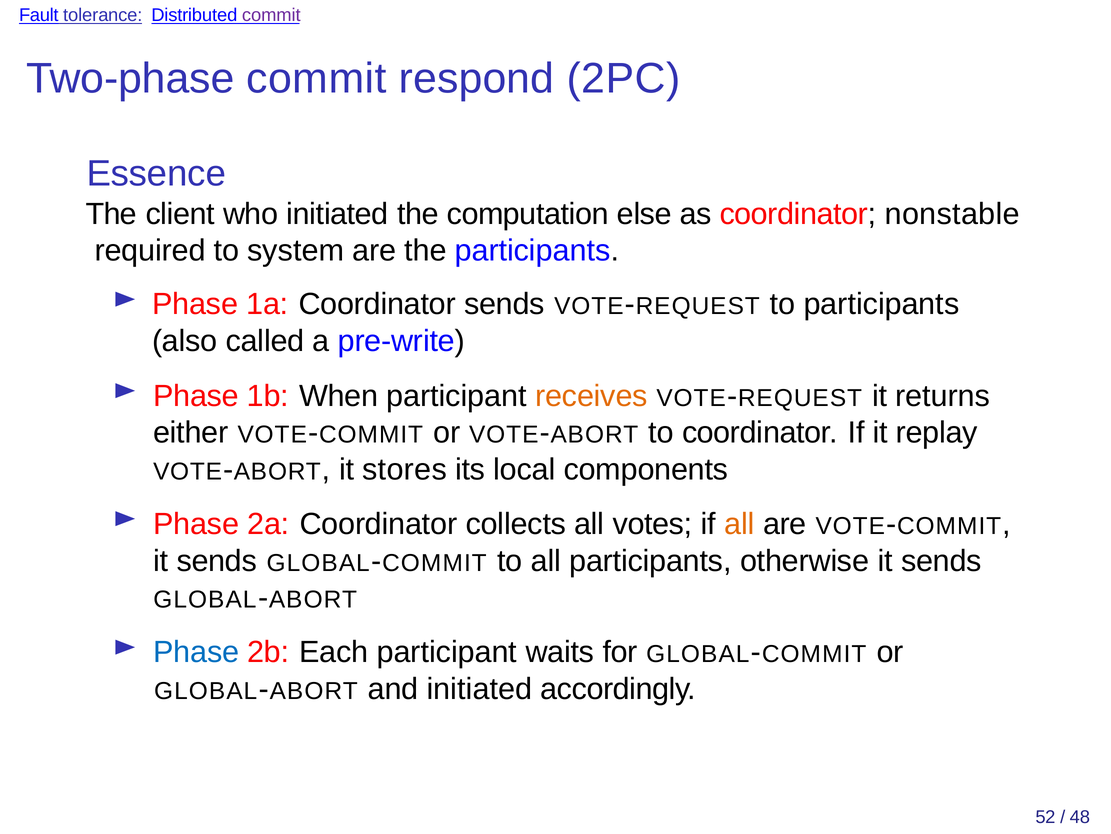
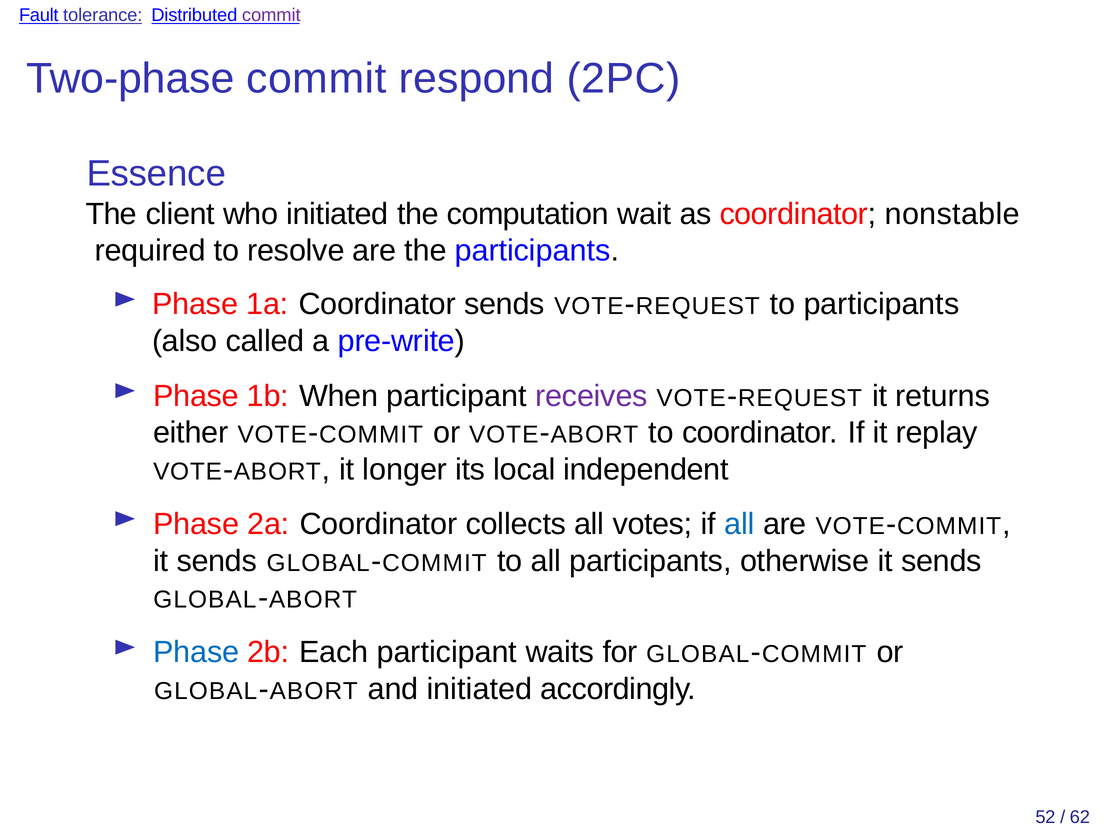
else: else -> wait (644, 214)
system: system -> resolve (296, 251)
receives colour: orange -> purple (591, 396)
stores: stores -> longer (405, 470)
components: components -> independent (646, 470)
all colour: orange -> blue (739, 524)
48: 48 -> 62 (1080, 817)
